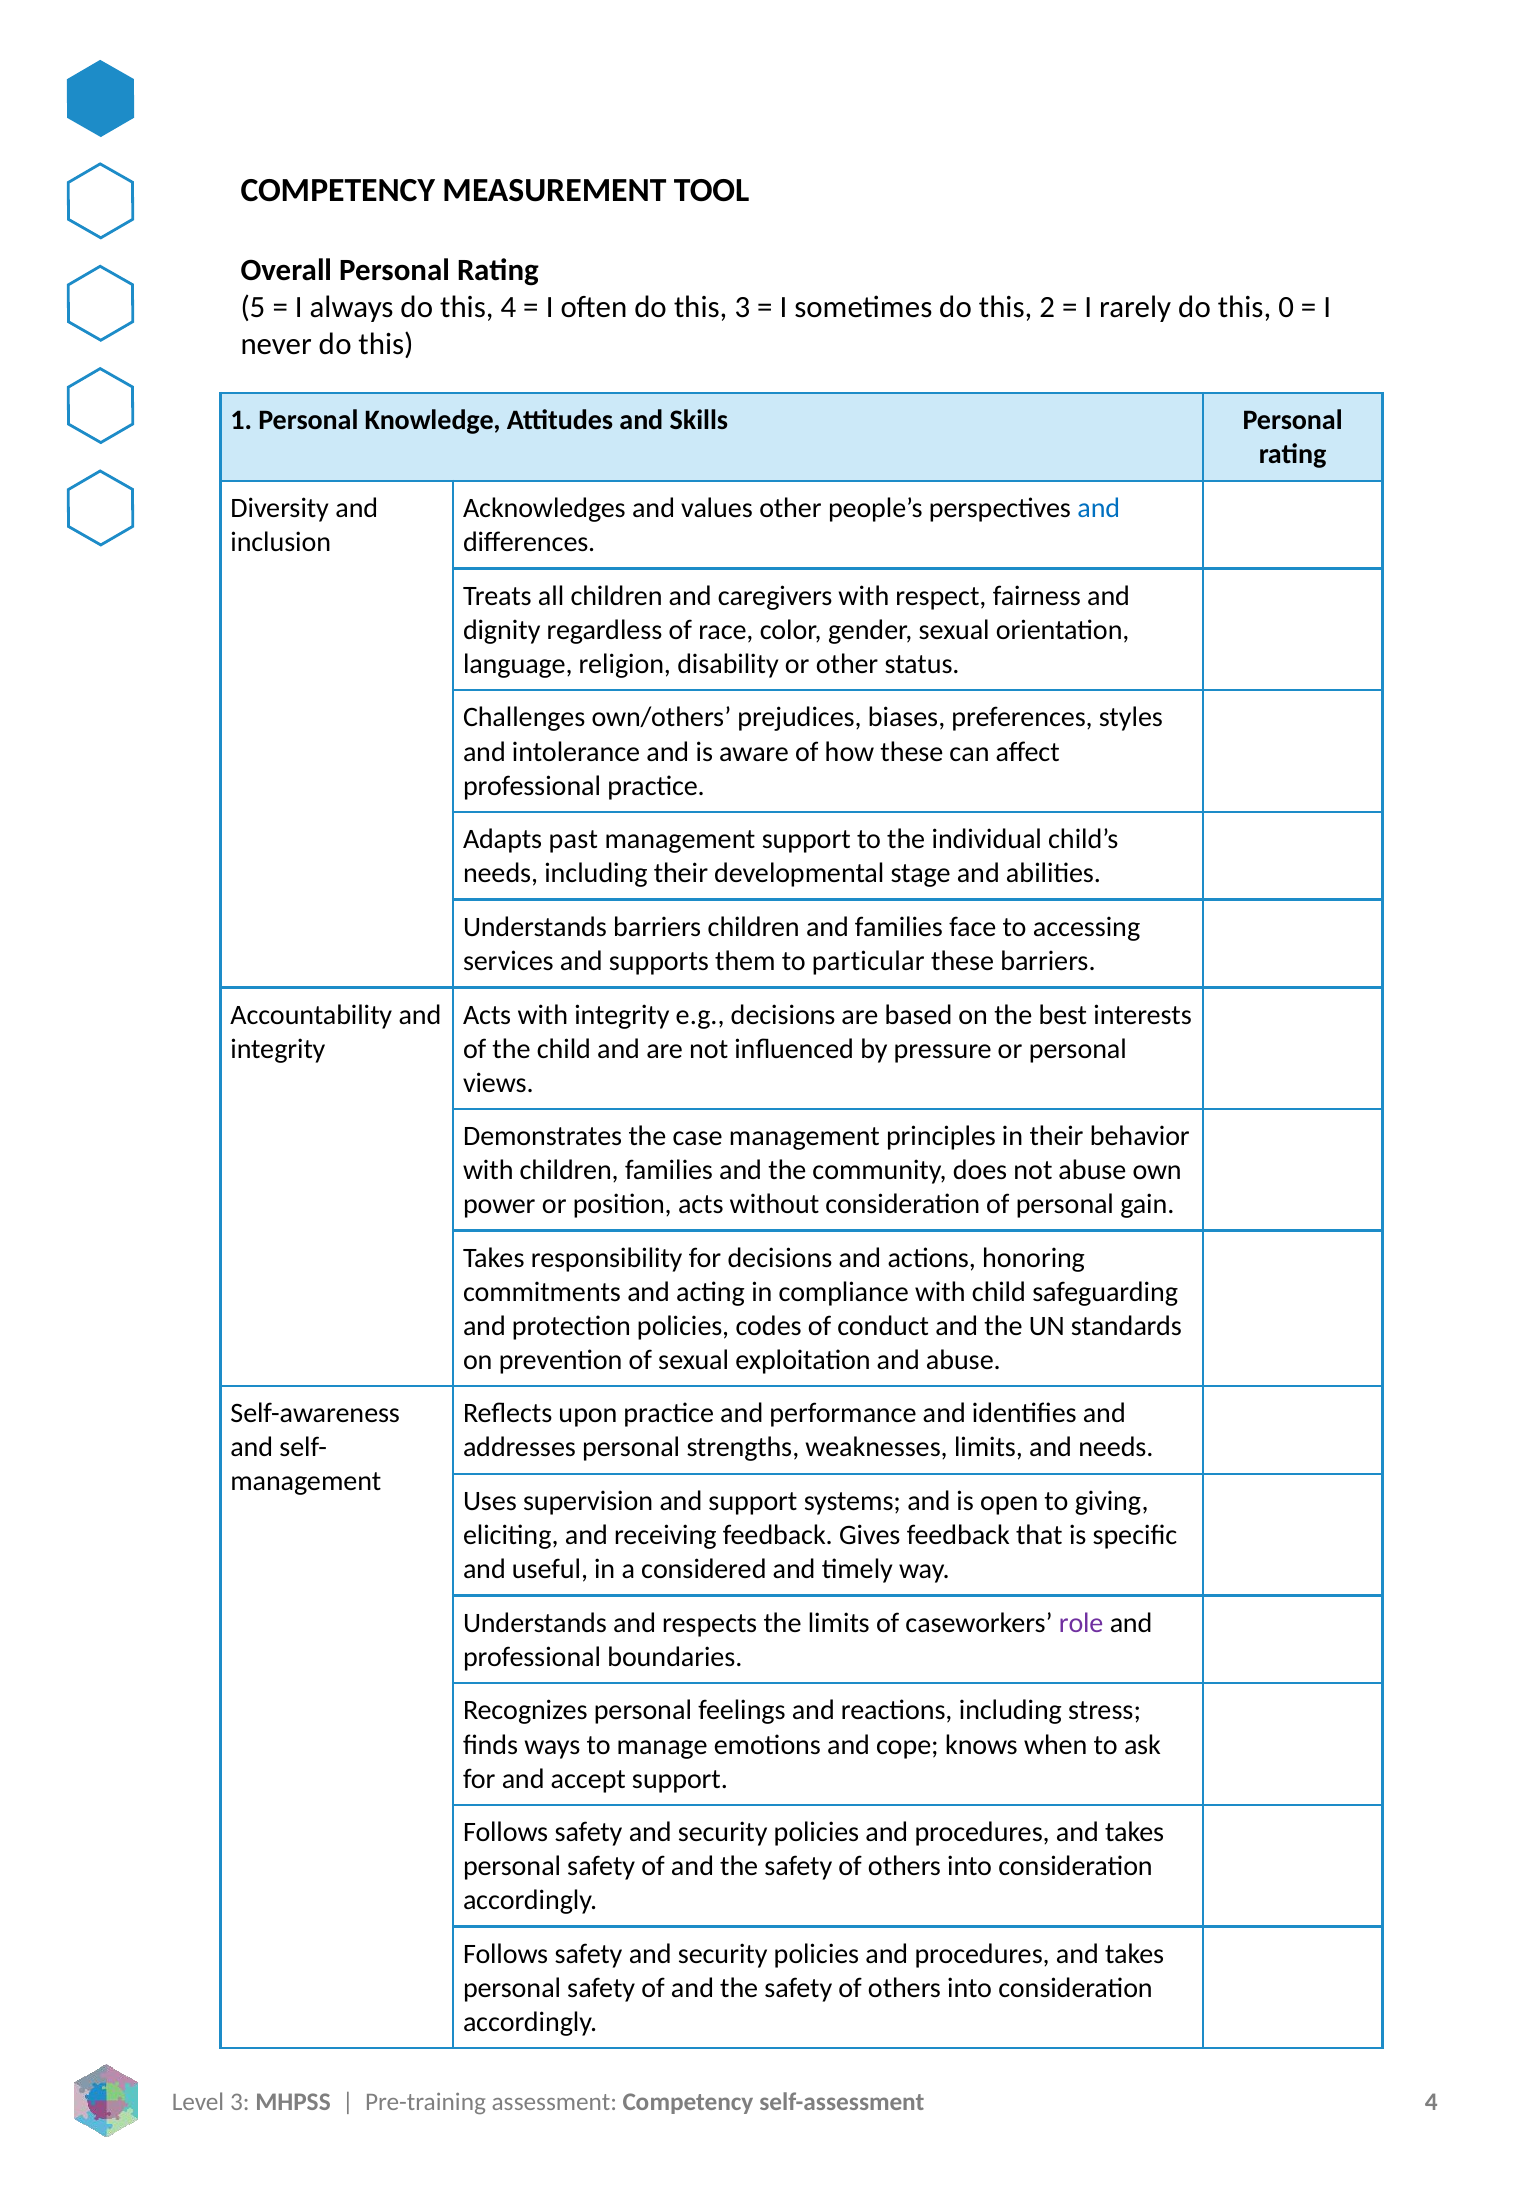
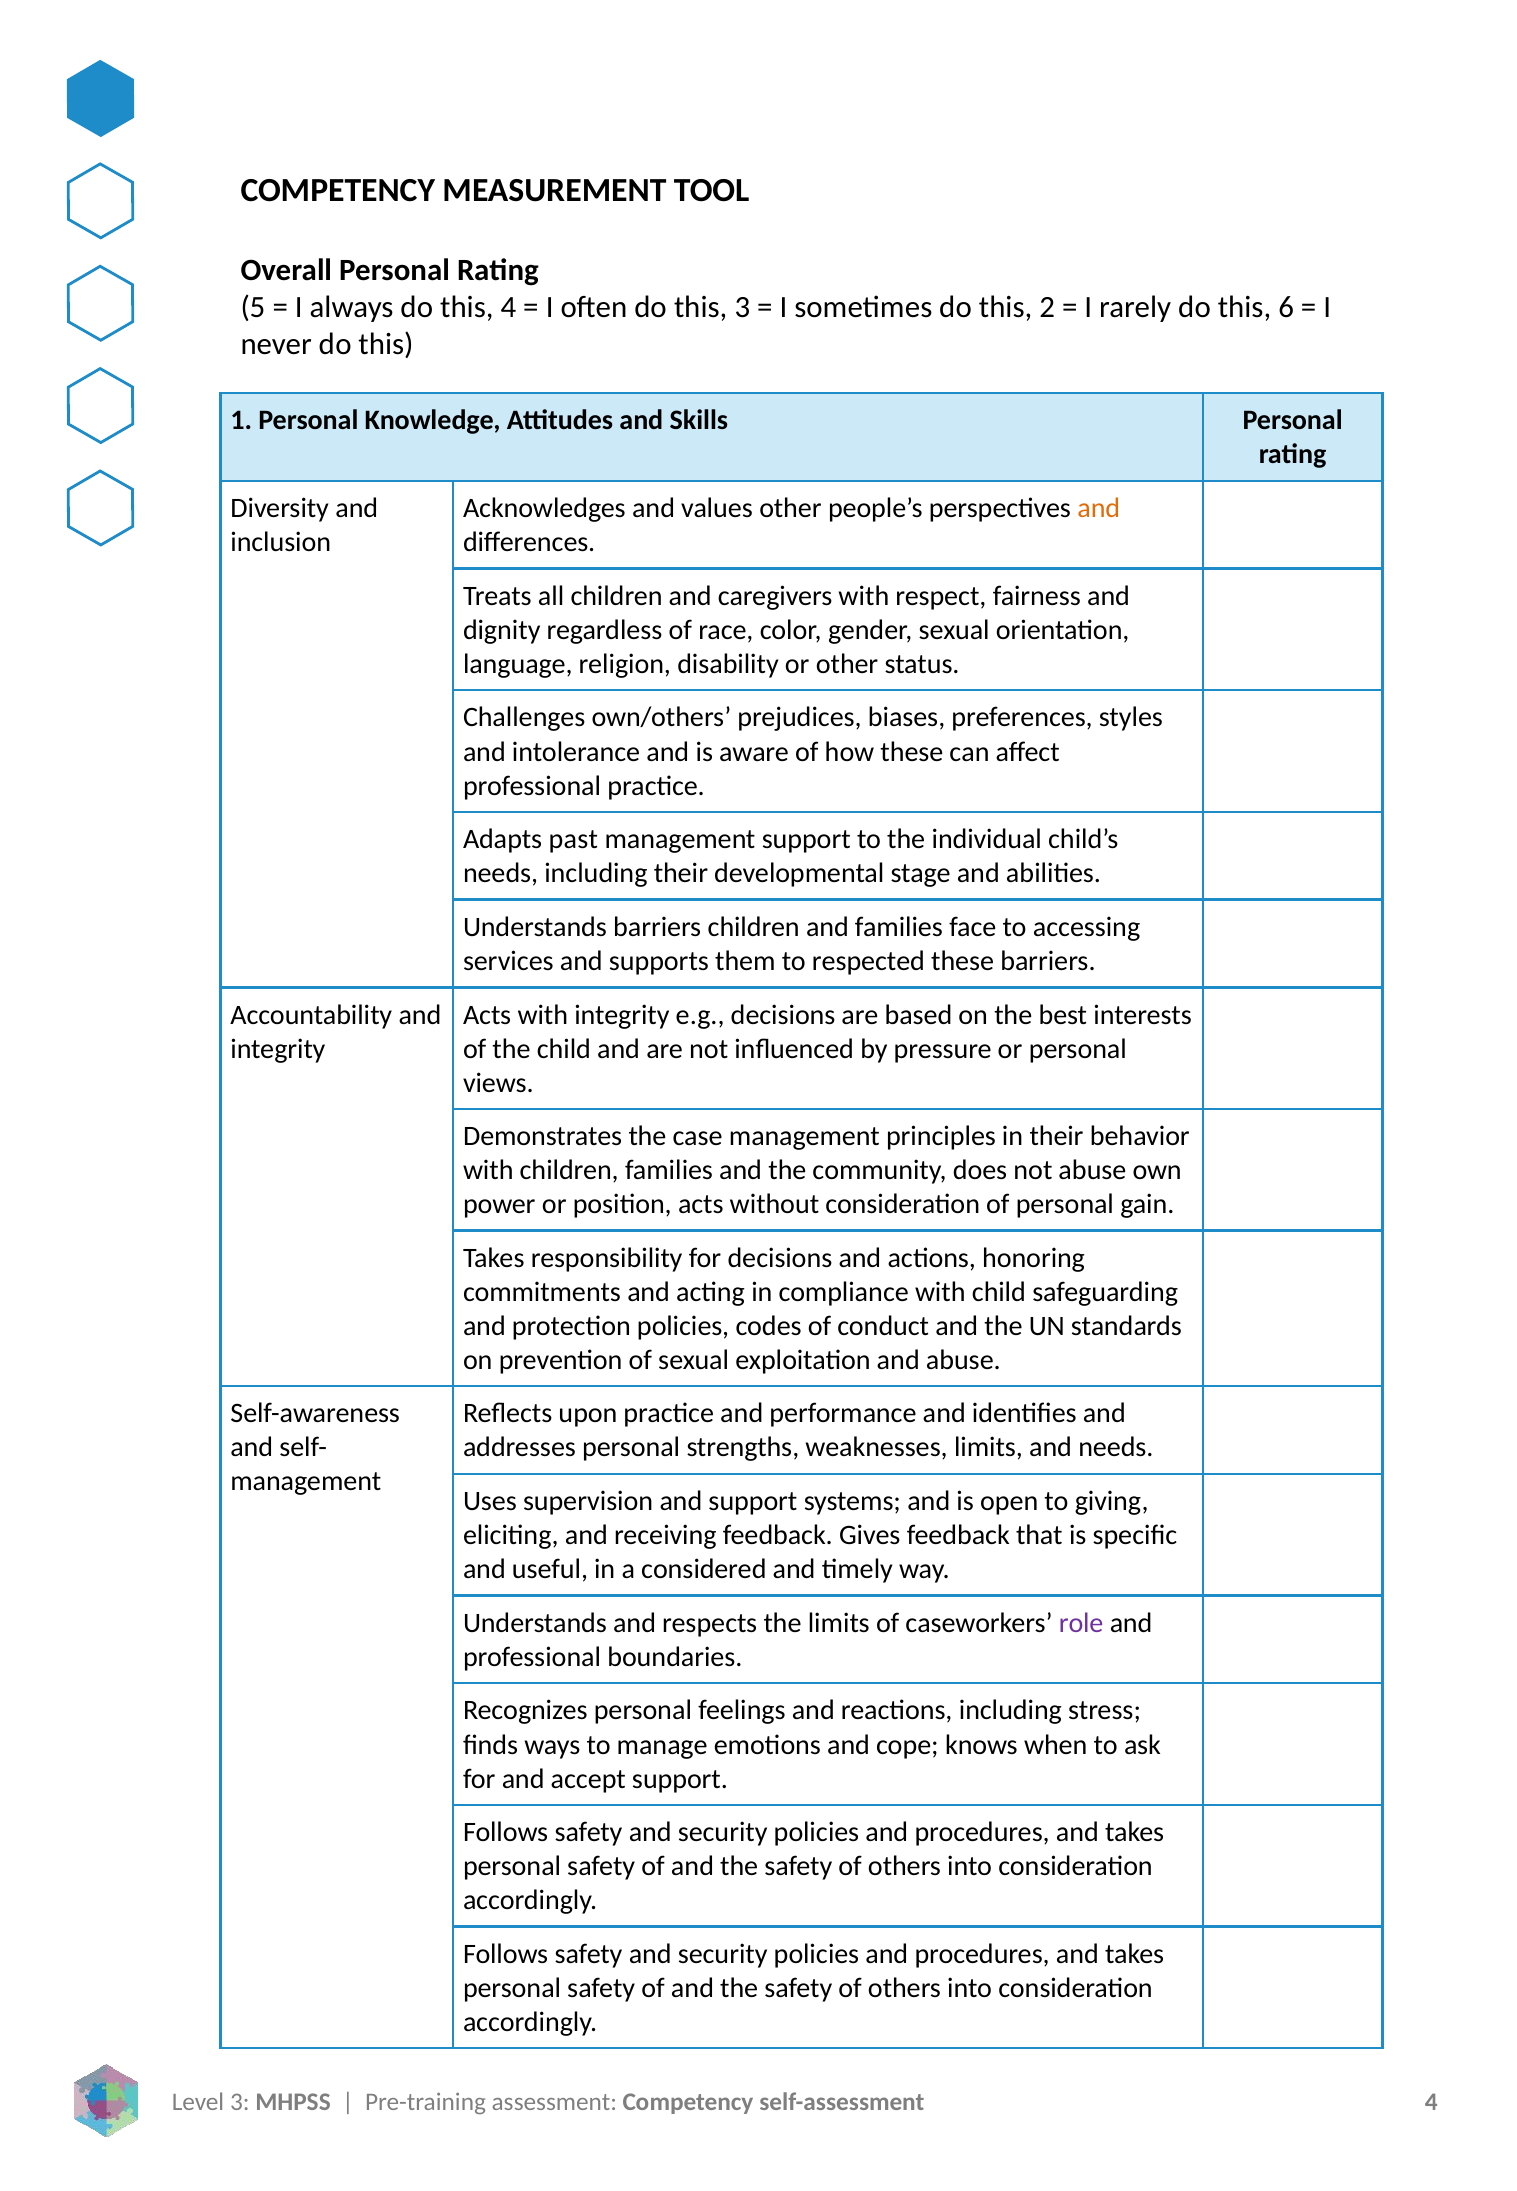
0: 0 -> 6 (1286, 308)
and colour: blue -> orange (1099, 508)
particular: particular -> respected (868, 961)
